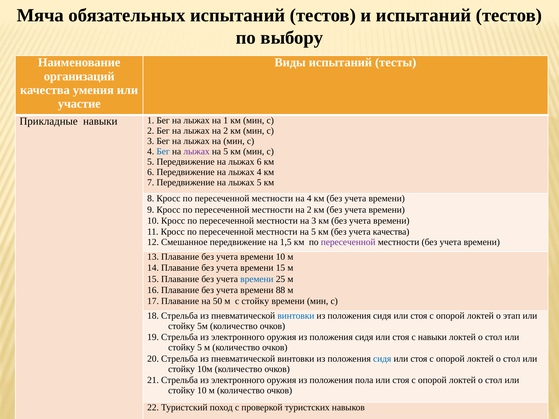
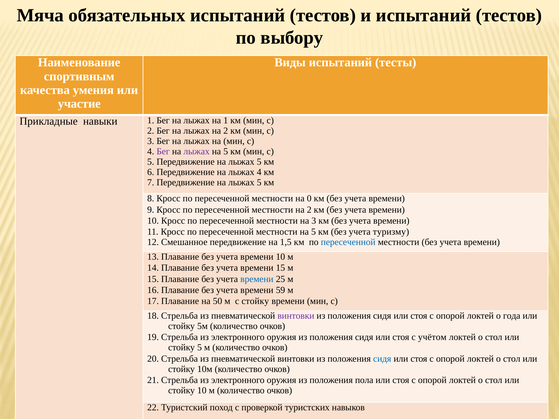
организаций: организаций -> спортивным (79, 76)
Бег colour: blue -> purple (163, 151)
6: 6 -> 5 (259, 162)
на 4: 4 -> 0 (309, 199)
учета качества: качества -> туризму (391, 232)
пересеченной colour: purple -> blue (348, 242)
88: 88 -> 59 (281, 290)
винтовки colour: blue -> purple (296, 316)
этап: этап -> года (512, 316)
с навыки: навыки -> учётом (432, 337)
